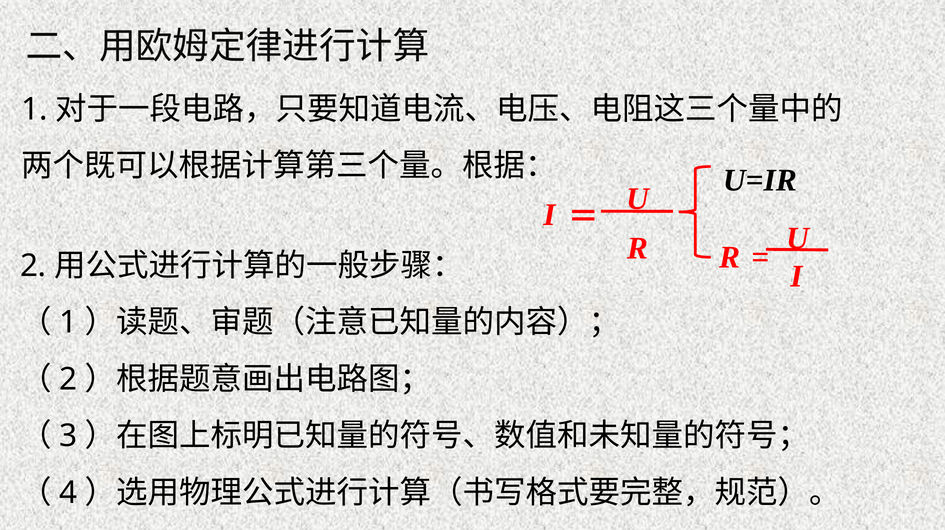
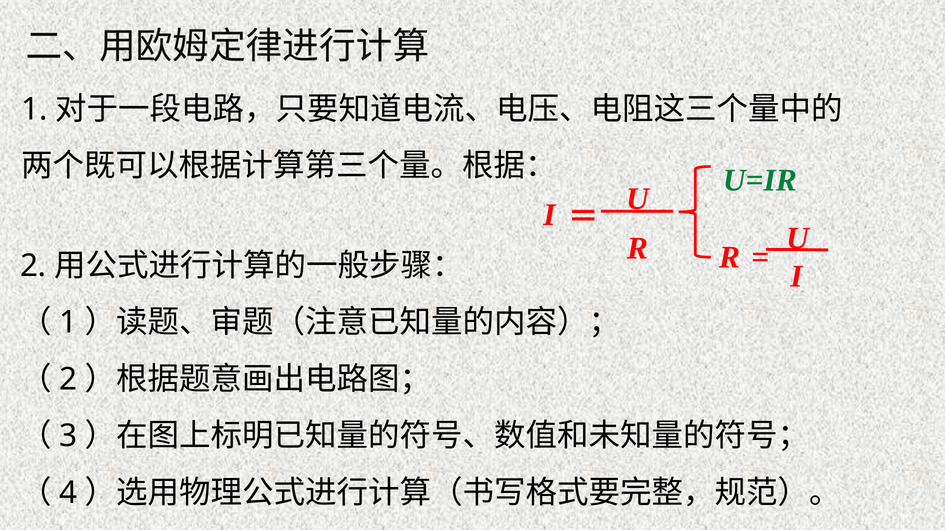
U=IR colour: black -> green (760, 181)
